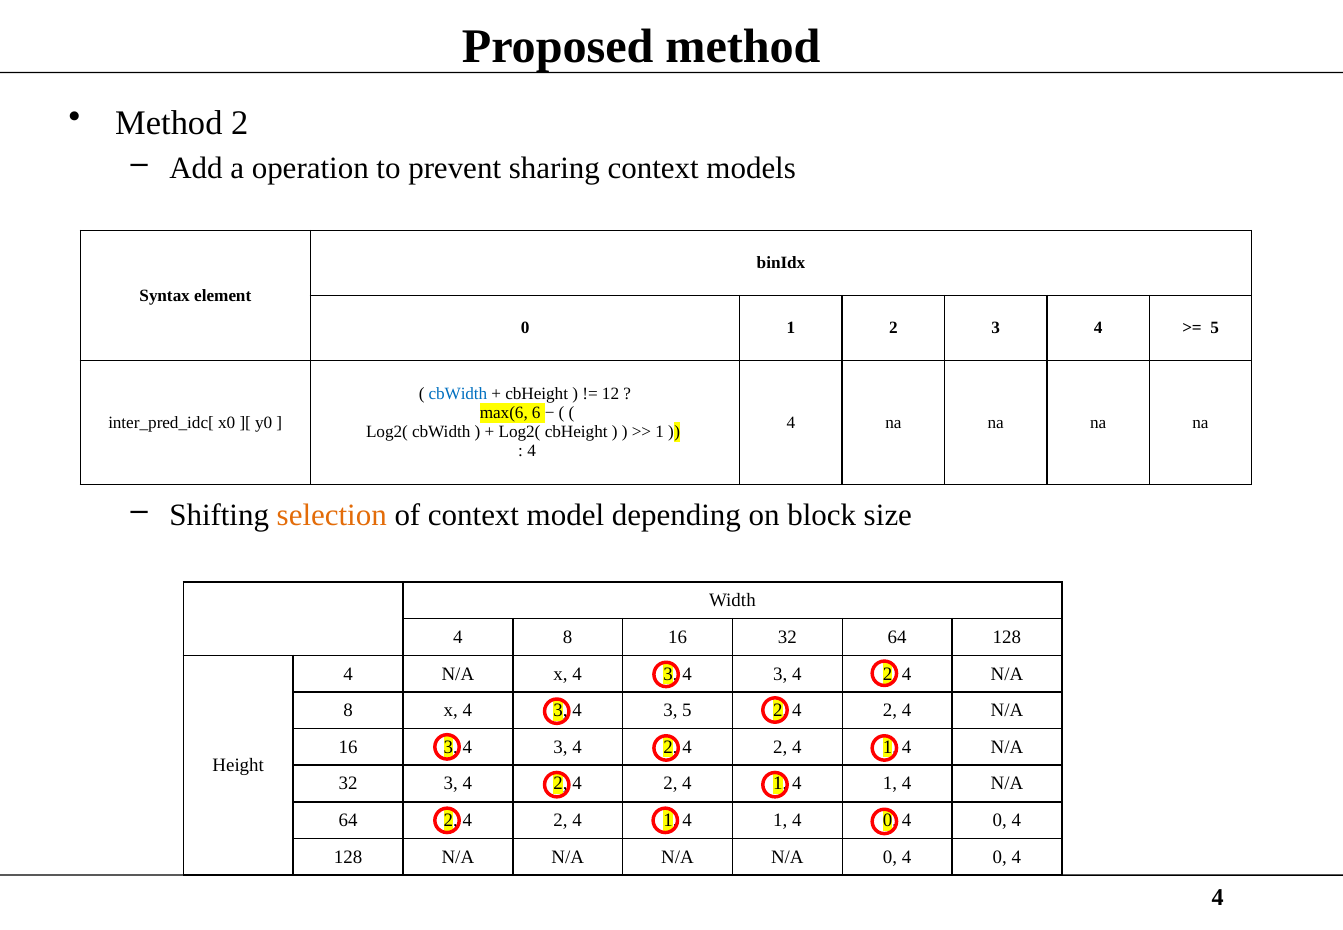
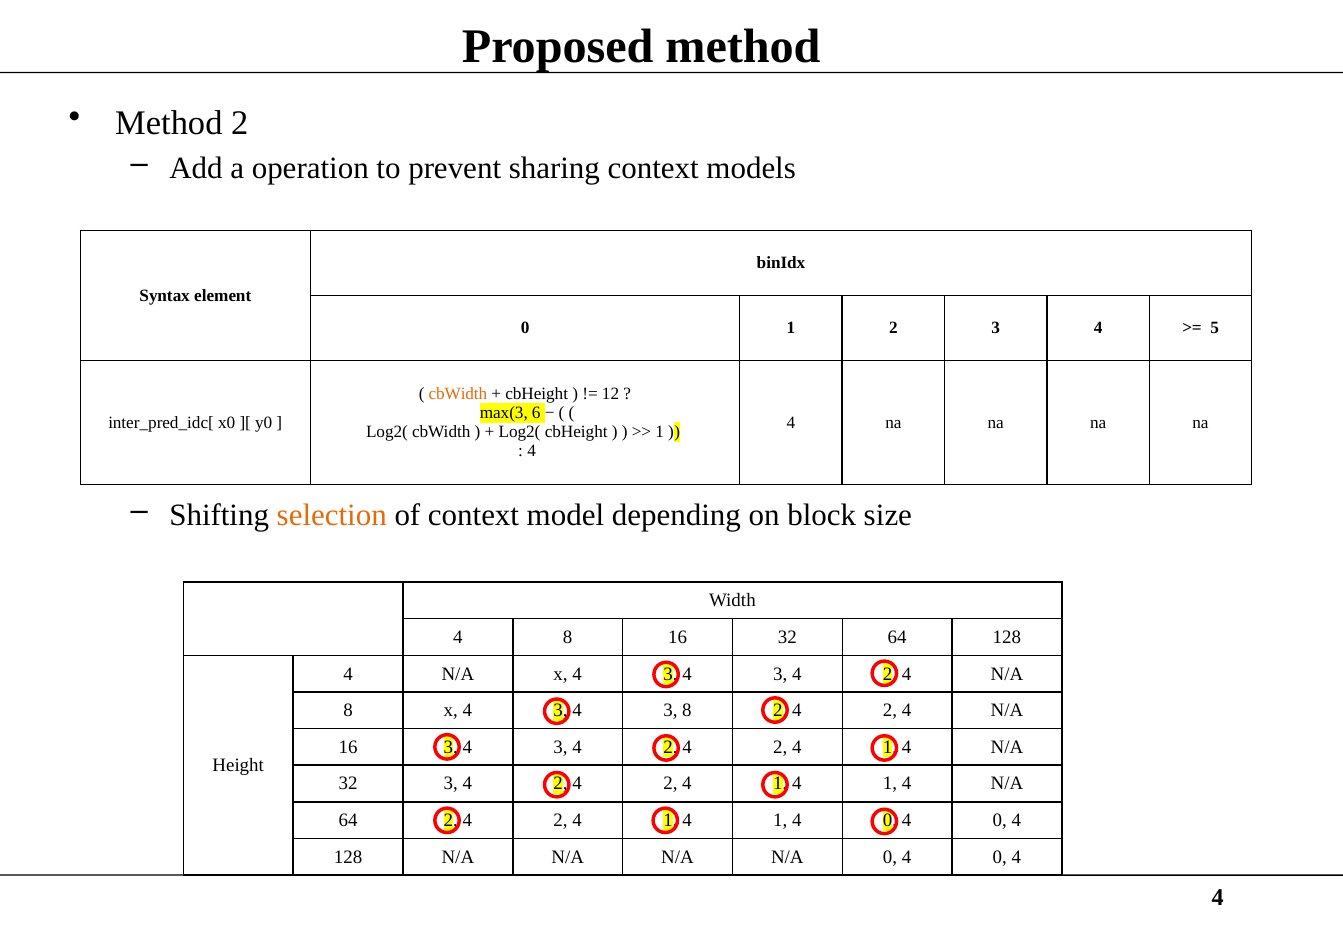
cbWidth colour: blue -> orange (458, 394)
max(6: max(6 -> max(3 (504, 413)
3 5: 5 -> 8 (687, 710)
